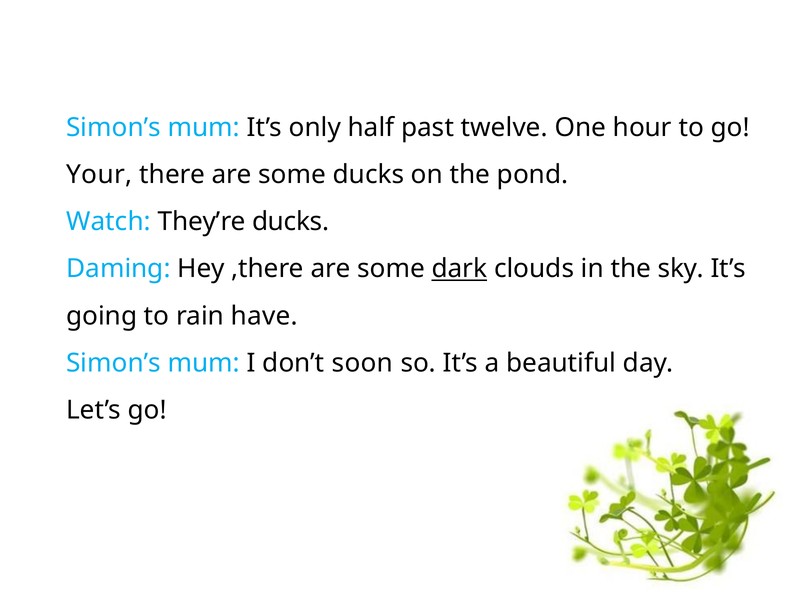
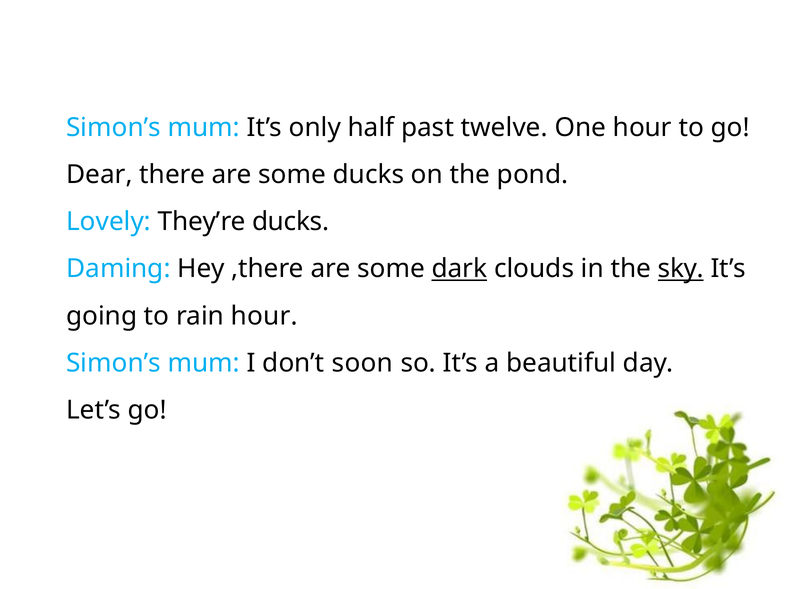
Your: Your -> Dear (99, 175)
Watch: Watch -> Lovely (109, 222)
sky underline: none -> present (681, 269)
rain have: have -> hour (264, 316)
